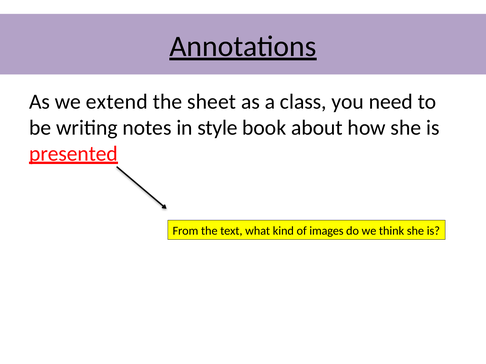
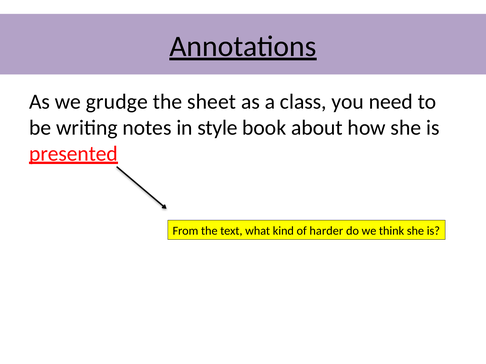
extend: extend -> grudge (117, 102)
images: images -> harder (326, 231)
